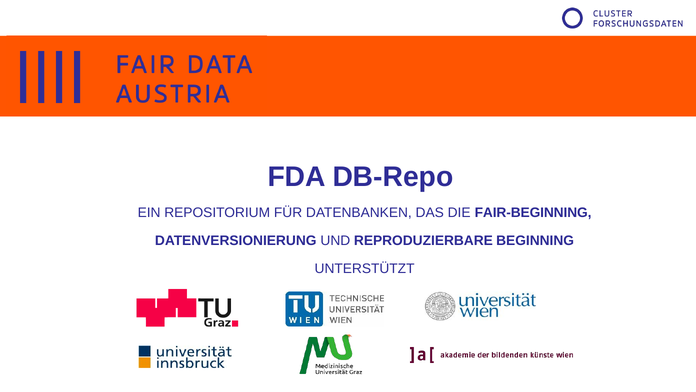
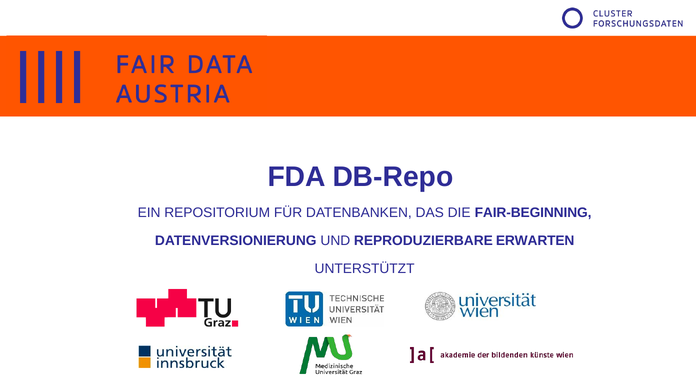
BEGINNING: BEGINNING -> ERWARTEN (535, 240)
